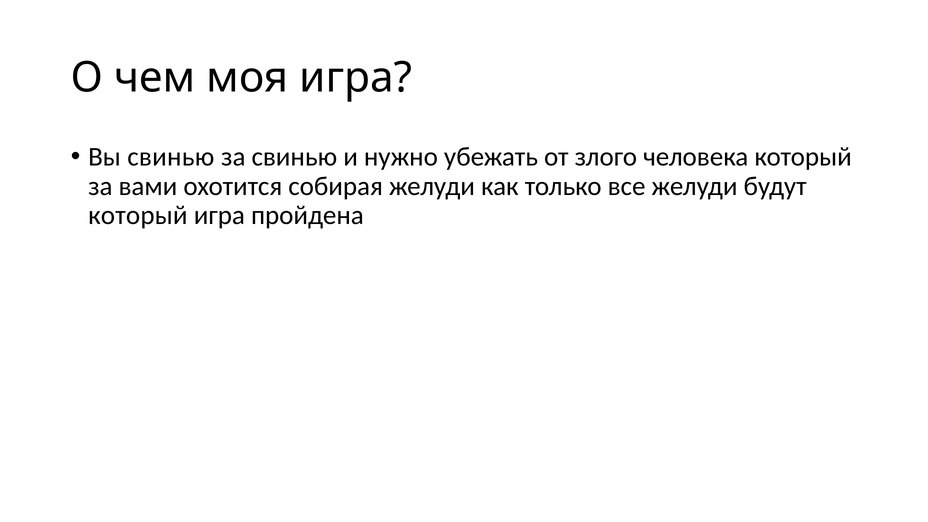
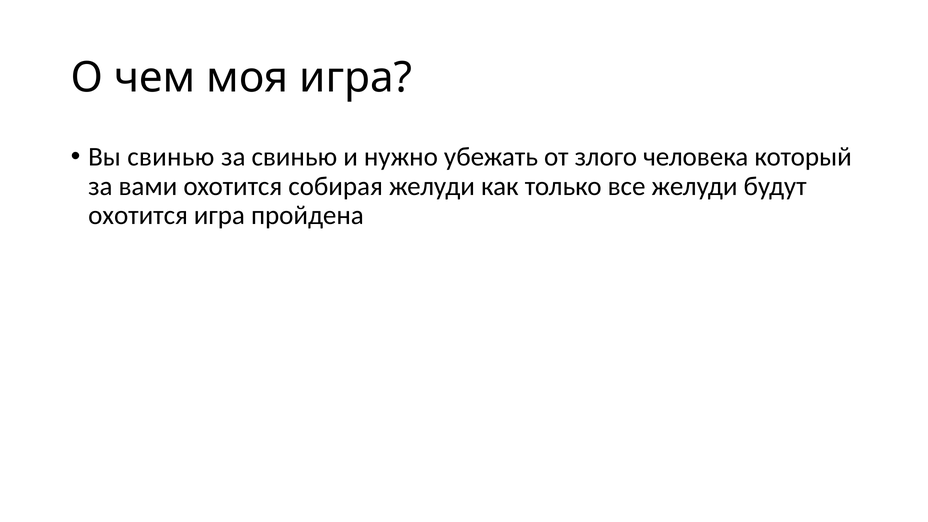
который: который -> охотится (138, 215)
